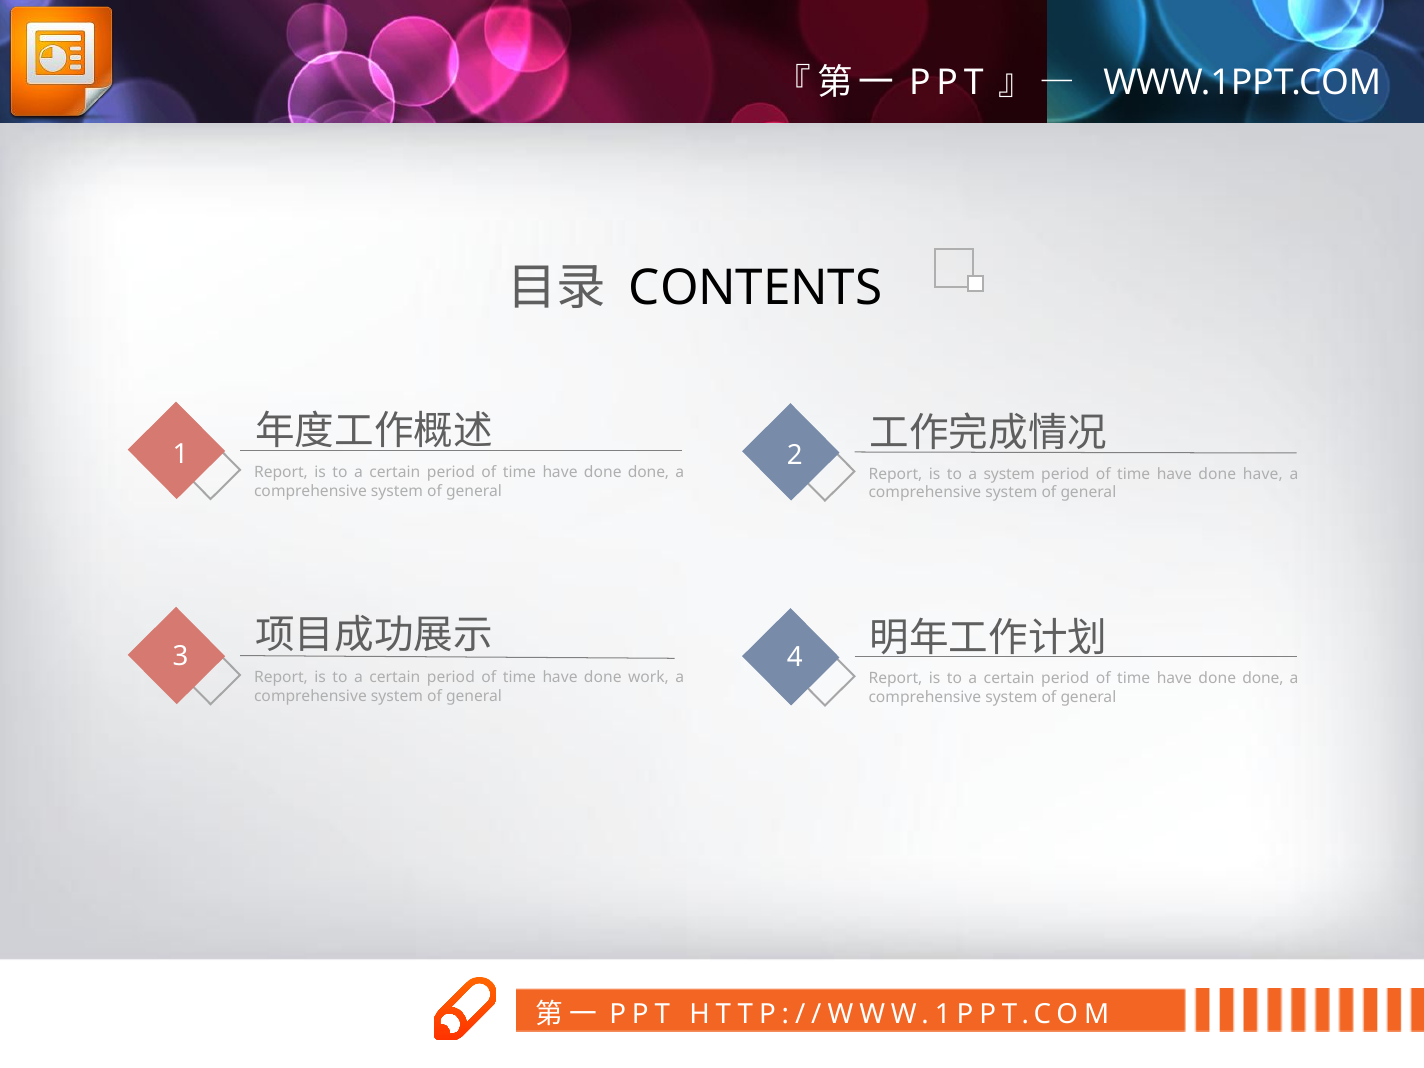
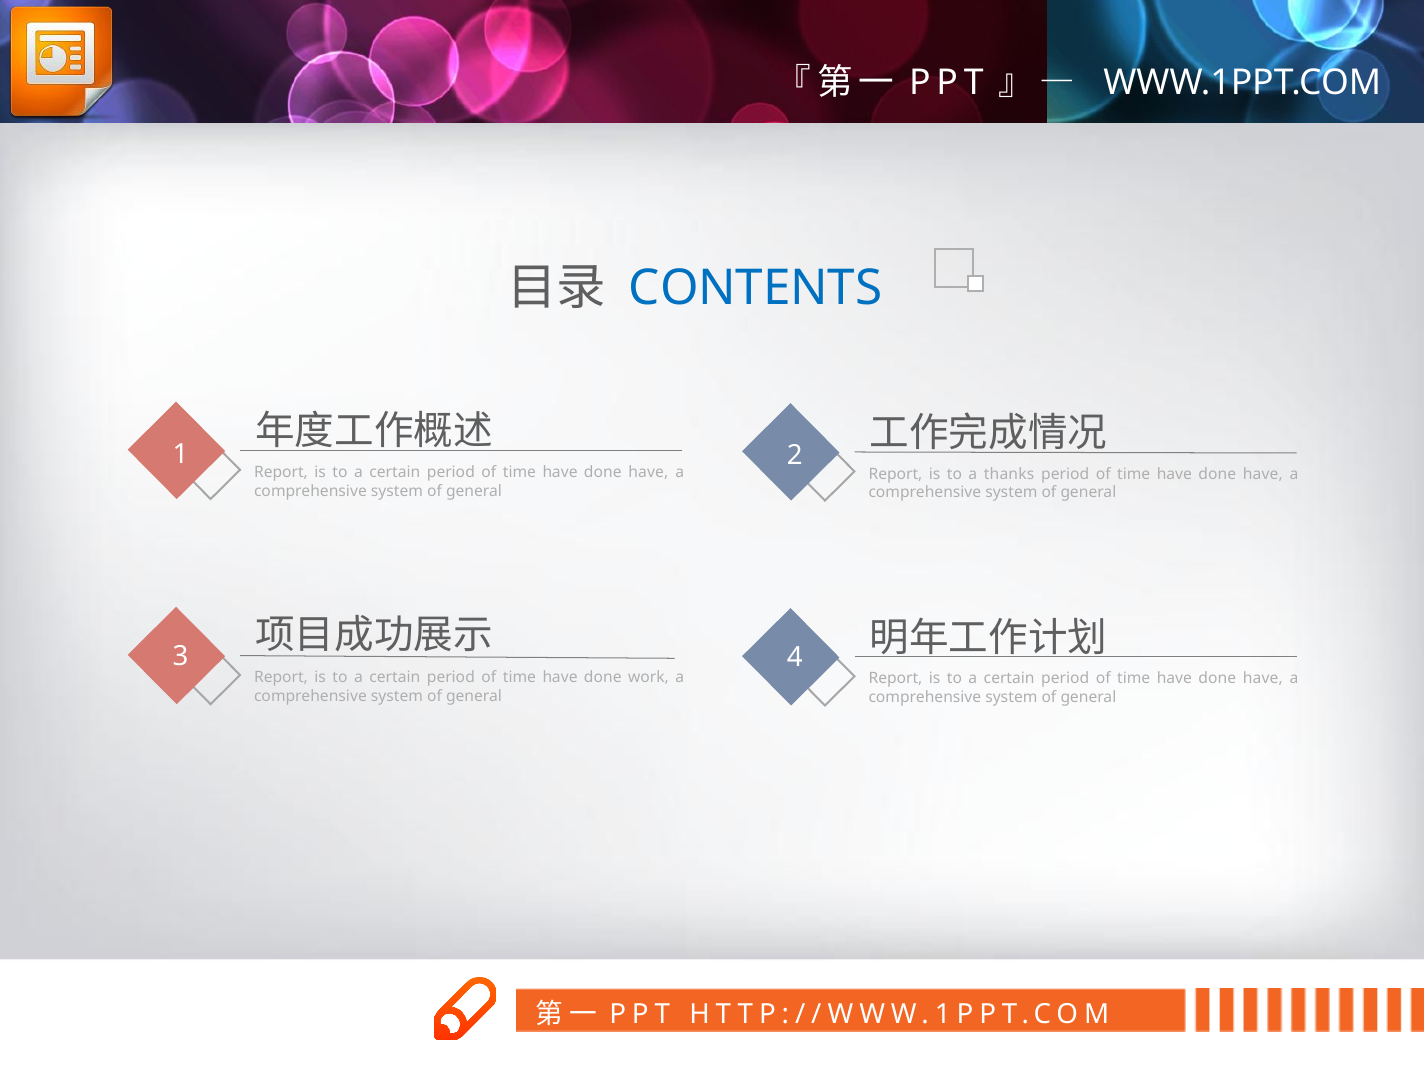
CONTENTS colour: black -> blue (756, 289)
done: done -> have (648, 472)
a system: system -> thanks (1009, 474)
done: done -> have (1263, 679)
